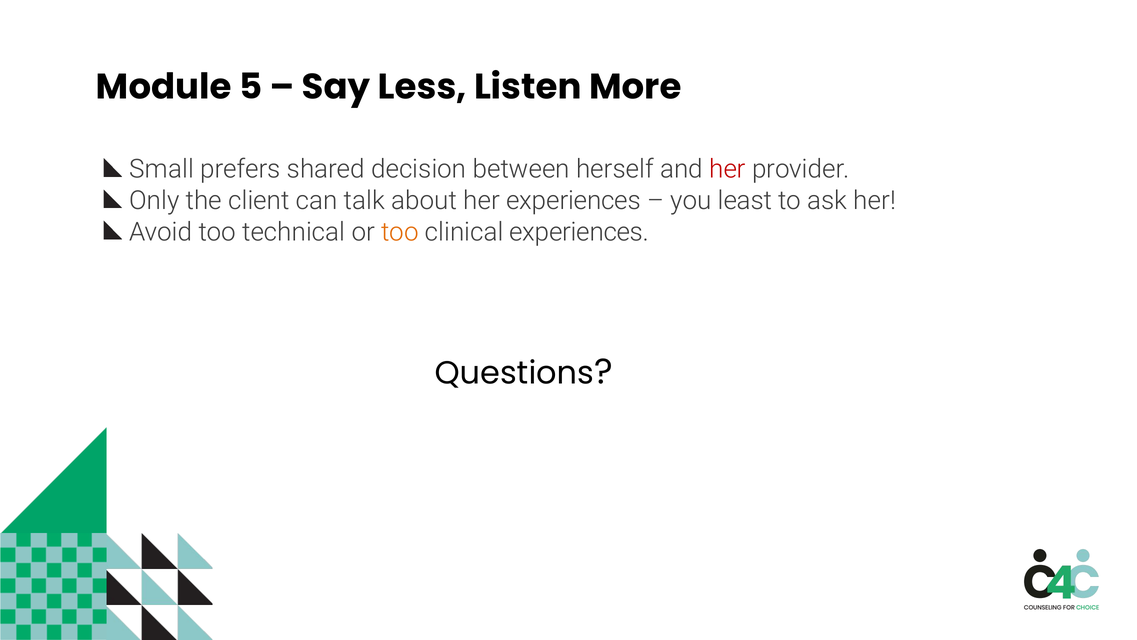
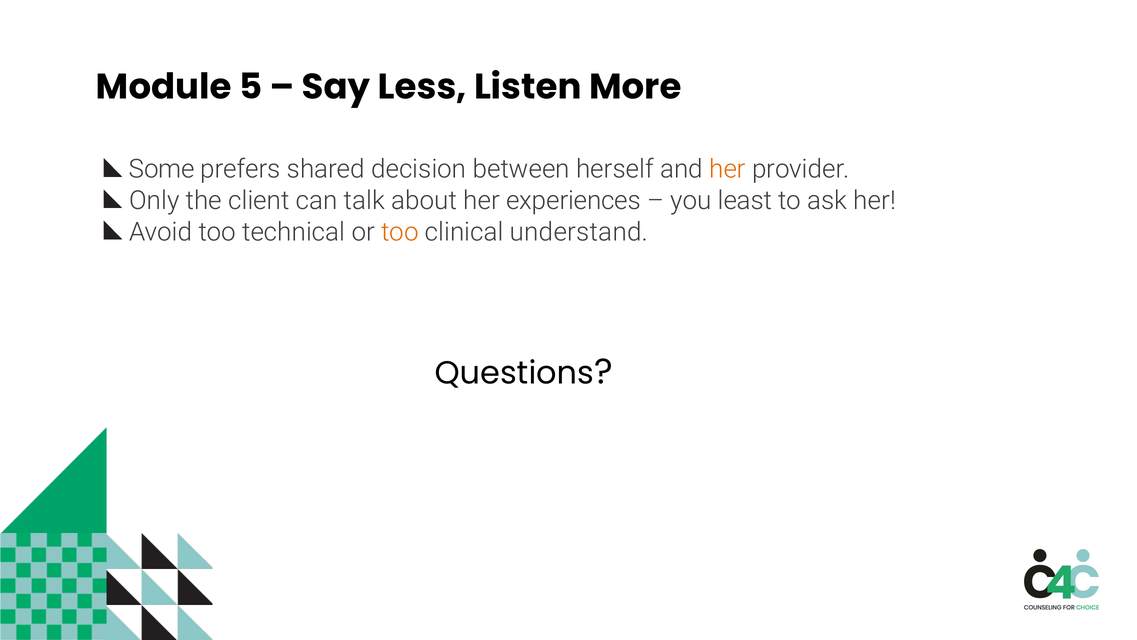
Small: Small -> Some (162, 169)
her colour: red -> orange (727, 169)
clinical experiences: experiences -> understand (579, 232)
